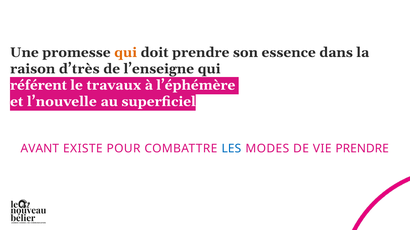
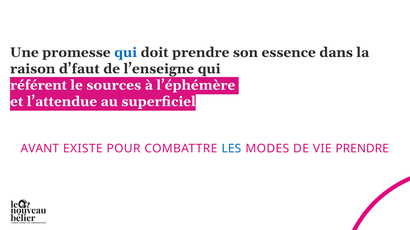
qui colour: orange -> blue (126, 53)
d’très: d’très -> d’faut (79, 69)
travaux: travaux -> sources (114, 85)
l’nouvelle: l’nouvelle -> l’attendue (62, 102)
